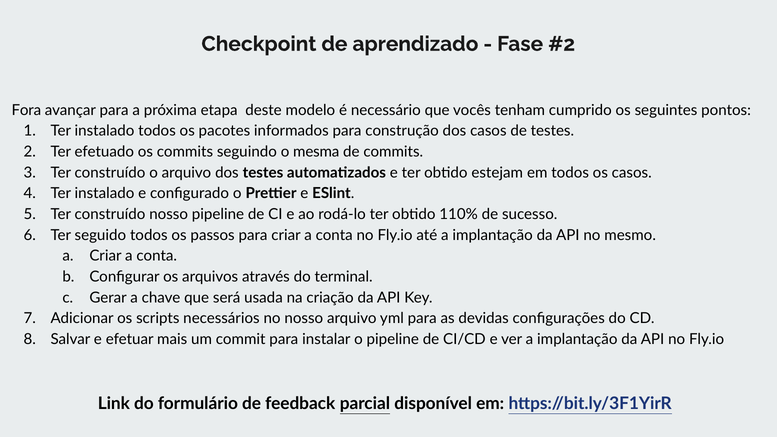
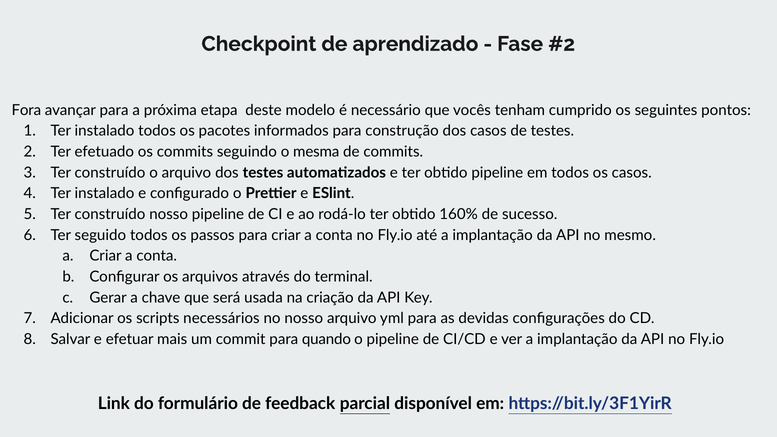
obtido estejam: estejam -> pipeline (497, 173)
110%: 110% -> 160% (459, 214)
instalar: instalar -> quando (326, 339)
